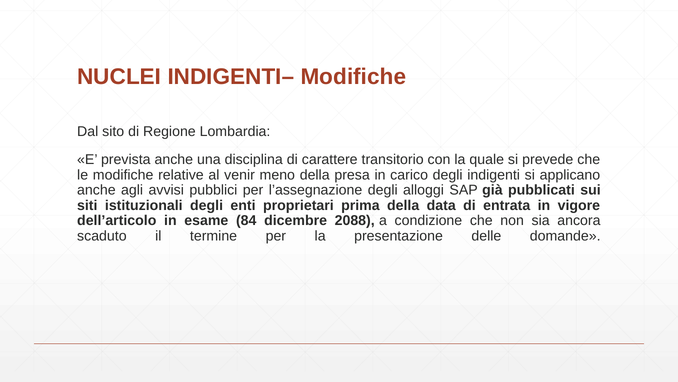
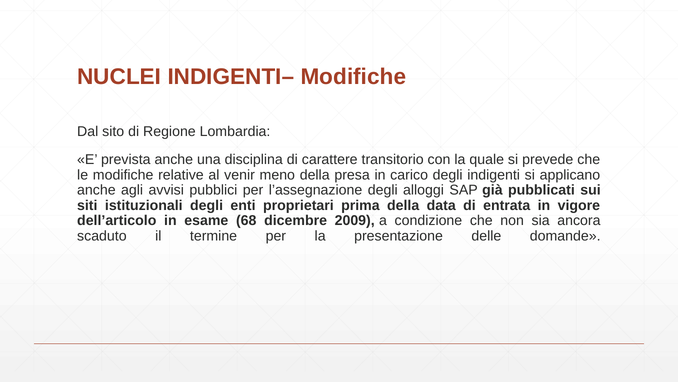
84: 84 -> 68 (246, 220)
2088: 2088 -> 2009 (355, 220)
